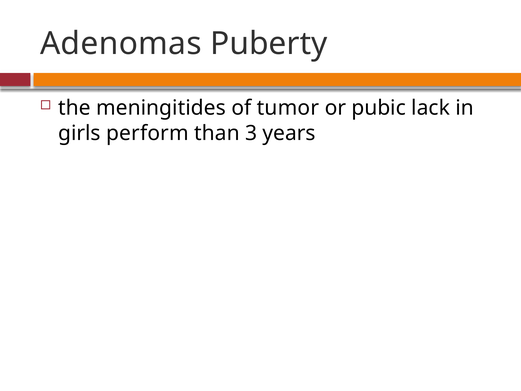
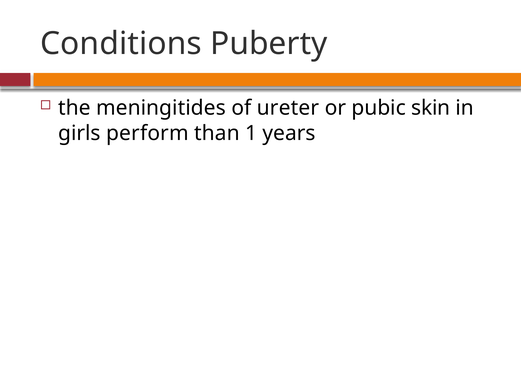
Adenomas: Adenomas -> Conditions (121, 43)
tumor: tumor -> ureter (288, 108)
lack: lack -> skin (431, 108)
3: 3 -> 1 (251, 133)
